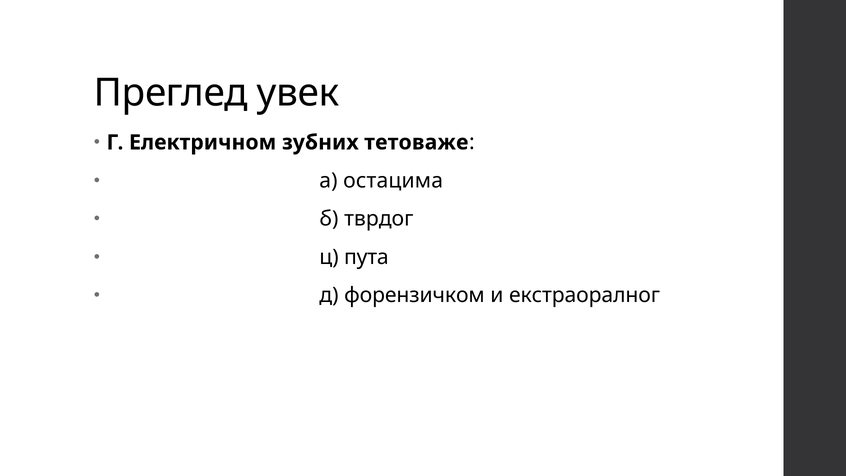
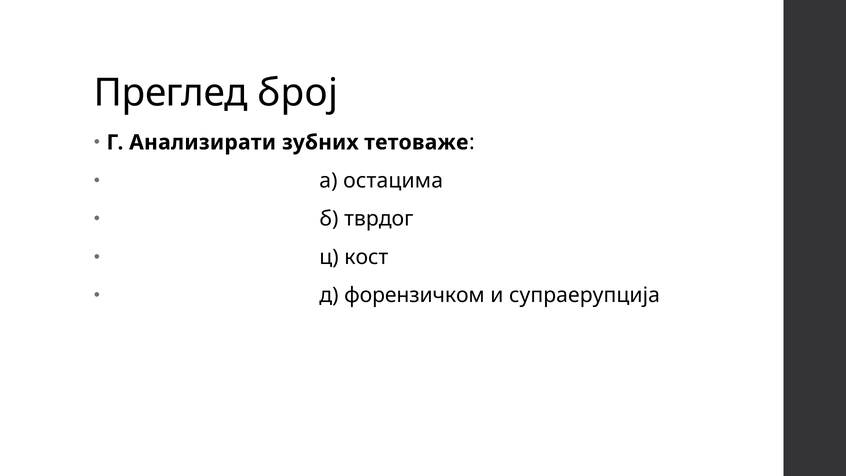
увек: увек -> број (298, 93)
Електричном: Електричном -> Анализирати (203, 142)
пута: пута -> кост (366, 257)
екстраоралног: екстраоралног -> супраерупција (584, 295)
